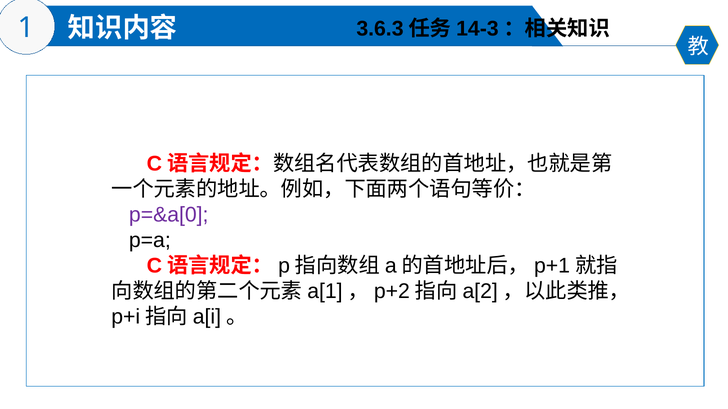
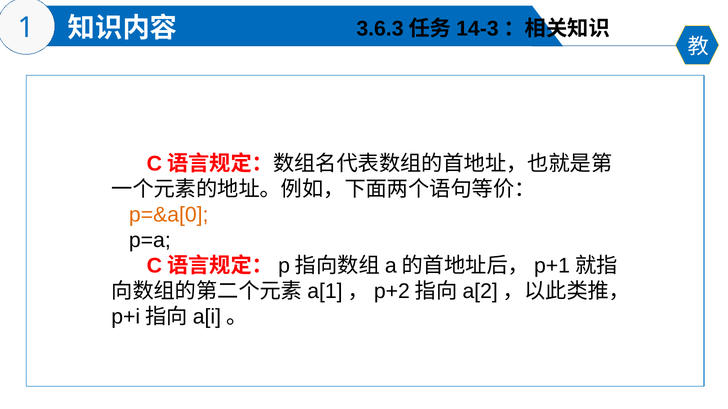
p=&a[0 colour: purple -> orange (169, 215)
